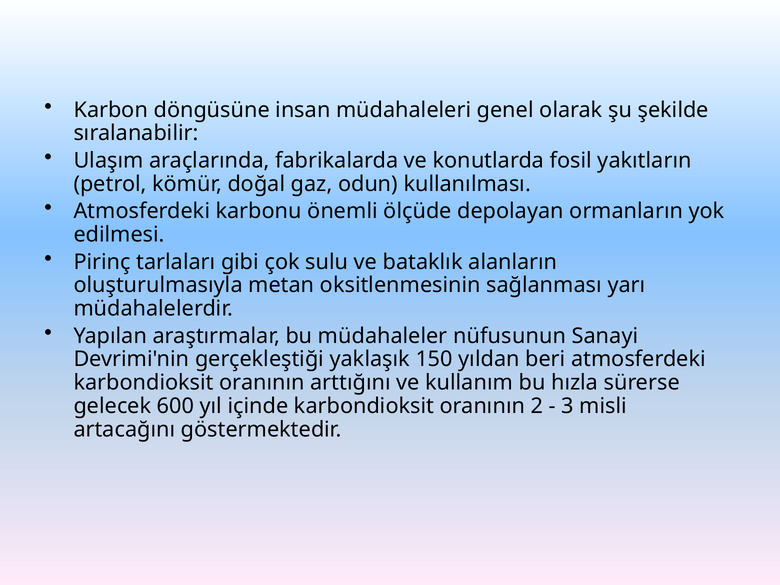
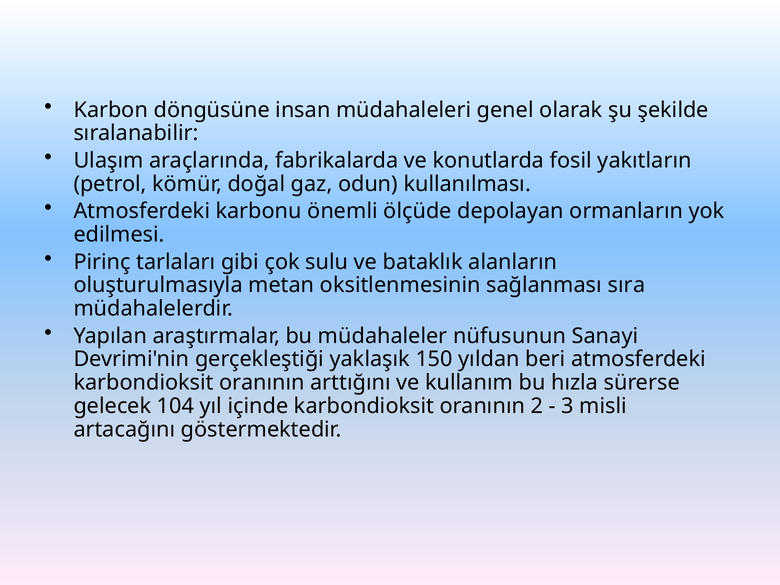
yarı: yarı -> sıra (626, 285)
600: 600 -> 104 (176, 406)
